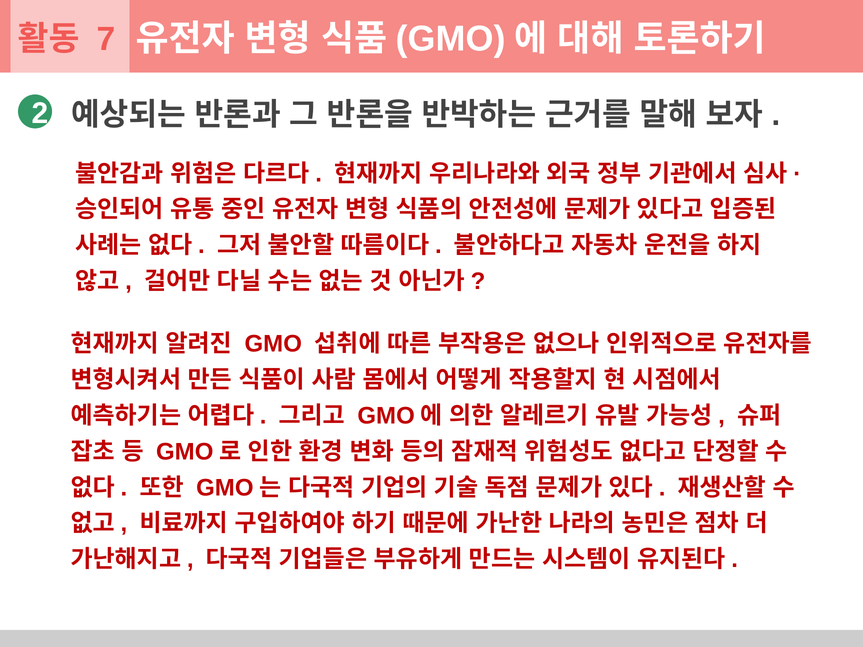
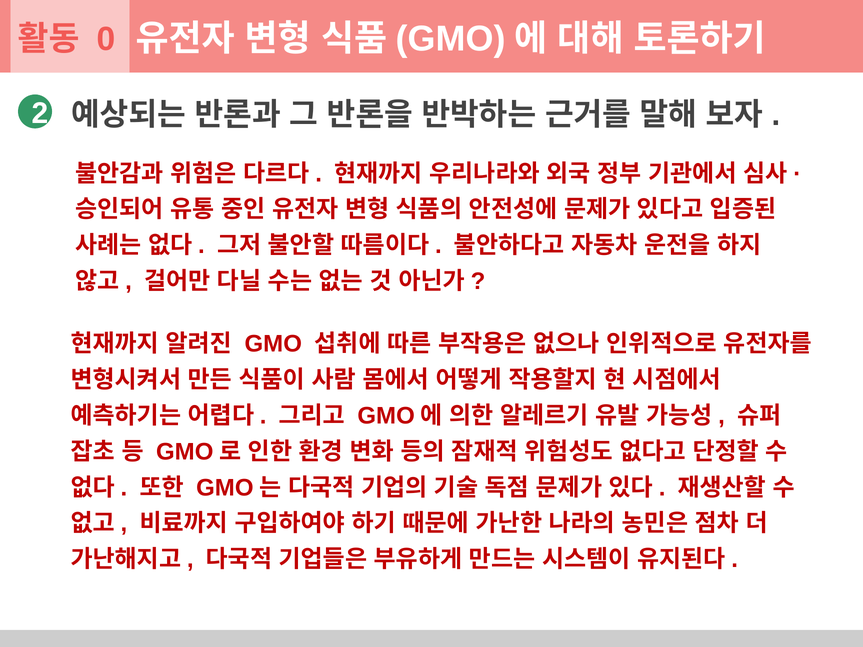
7: 7 -> 0 (106, 39)
